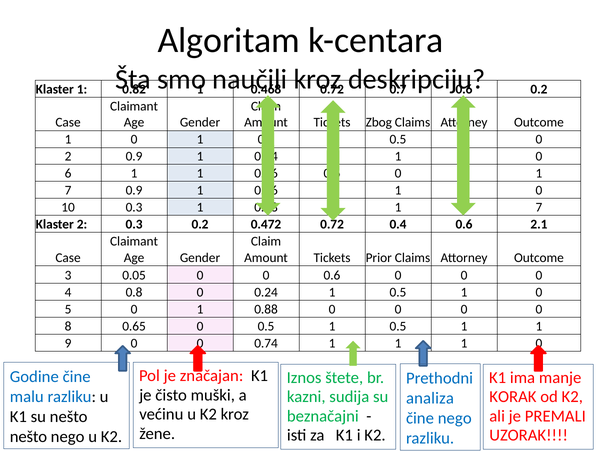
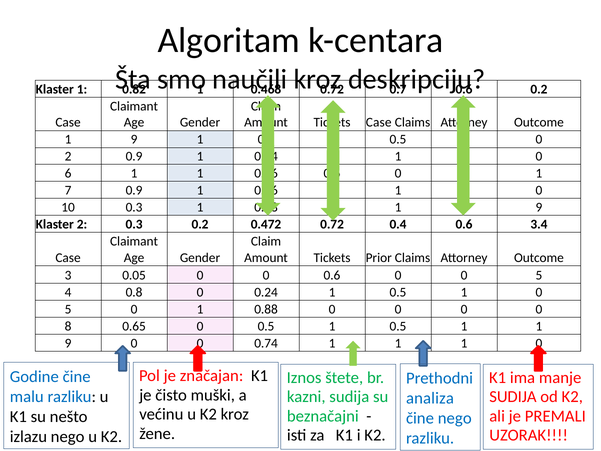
Zbog: Zbog -> Case (379, 122)
0: 0 -> 9 (134, 139)
7: 7 -> 9 (539, 207)
2.1: 2.1 -> 3.4 (539, 224)
0.6 0 0 0: 0 -> 5 (539, 275)
KORAK: KORAK -> SUDIJA (513, 397)
nešto: nešto -> izlazu (28, 437)
